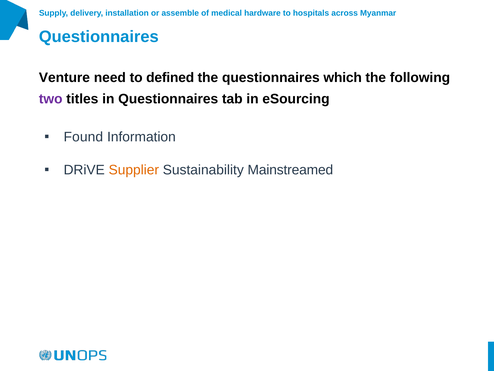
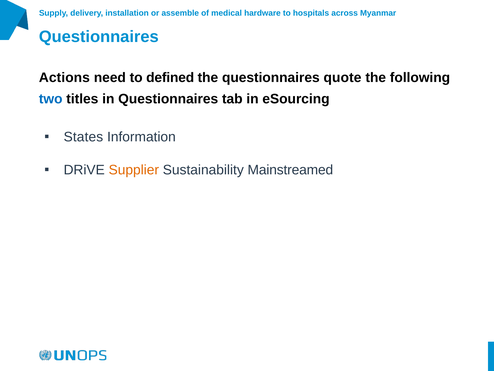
Venture: Venture -> Actions (64, 78)
which: which -> quote (343, 78)
two colour: purple -> blue (51, 99)
Found: Found -> States (83, 137)
